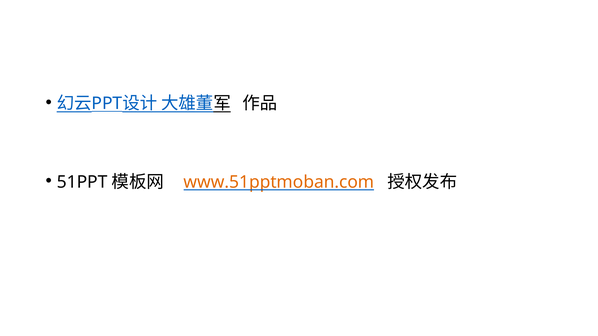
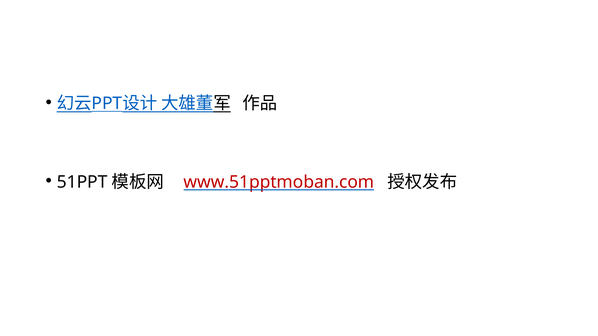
www.51pptmoban.com colour: orange -> red (279, 182)
